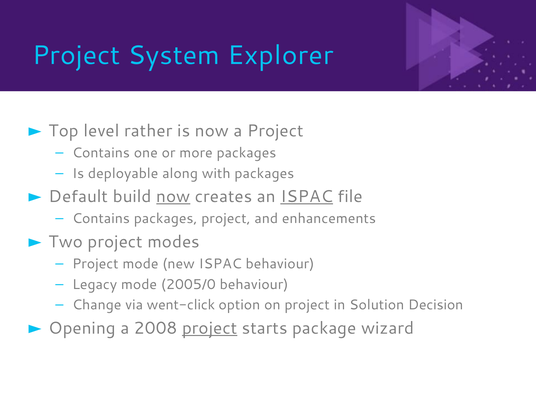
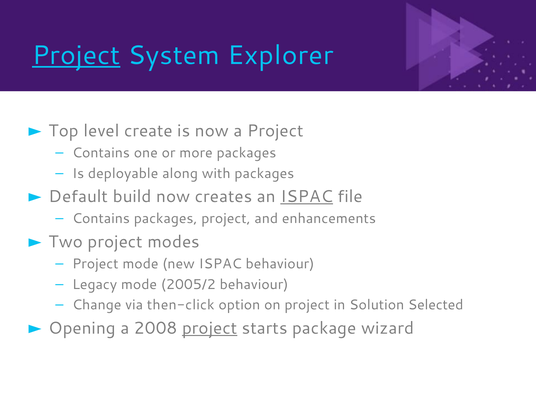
Project underline: none -> present (76, 55)
rather: rather -> create (148, 131)
now underline: present -> none (173, 197)
2005/0: 2005/0 -> 2005/2 (188, 284)
went-click: went-click -> then-click (181, 305)
Decision: Decision -> Selected (436, 305)
